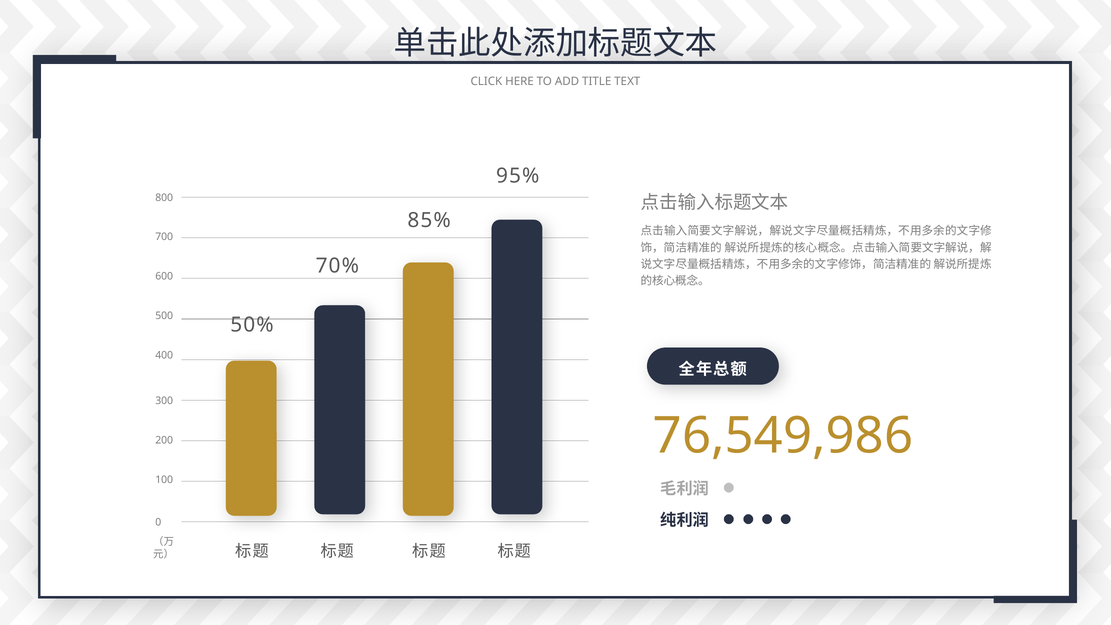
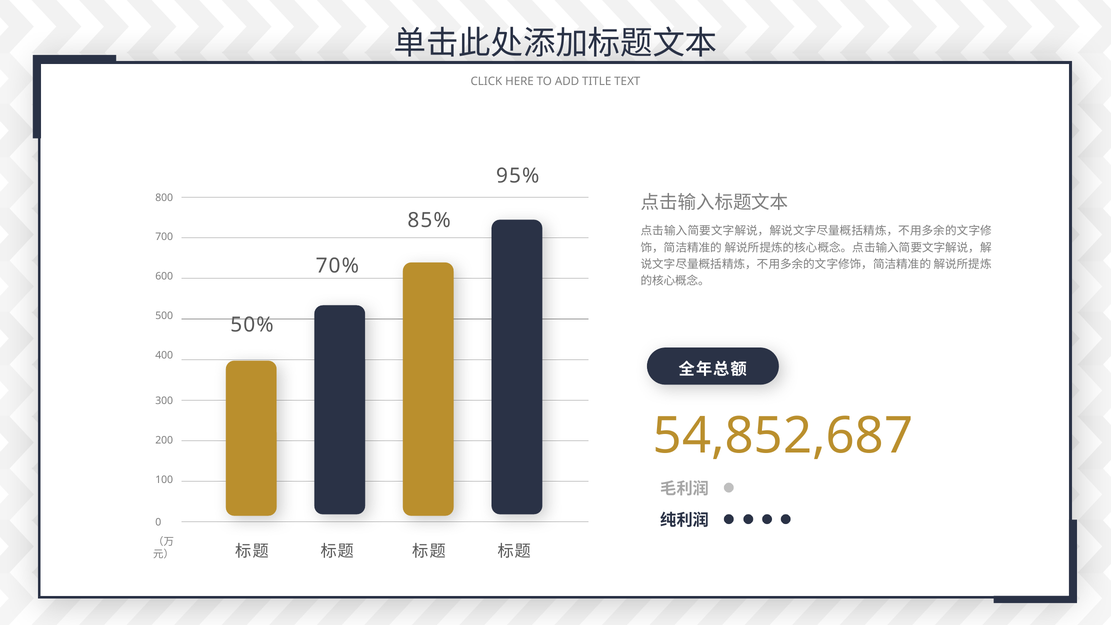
76,549,986: 76,549,986 -> 54,852,687 (783, 436)
